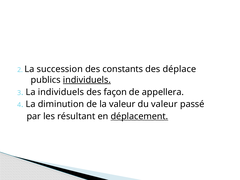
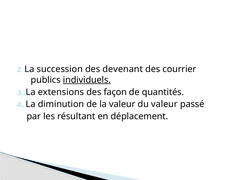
constants: constants -> devenant (123, 69)
déplace: déplace -> courrier (179, 69)
La individuels: individuels -> extensions (61, 92)
appellera: appellera -> quantités (163, 92)
déplacement underline: present -> none (139, 116)
